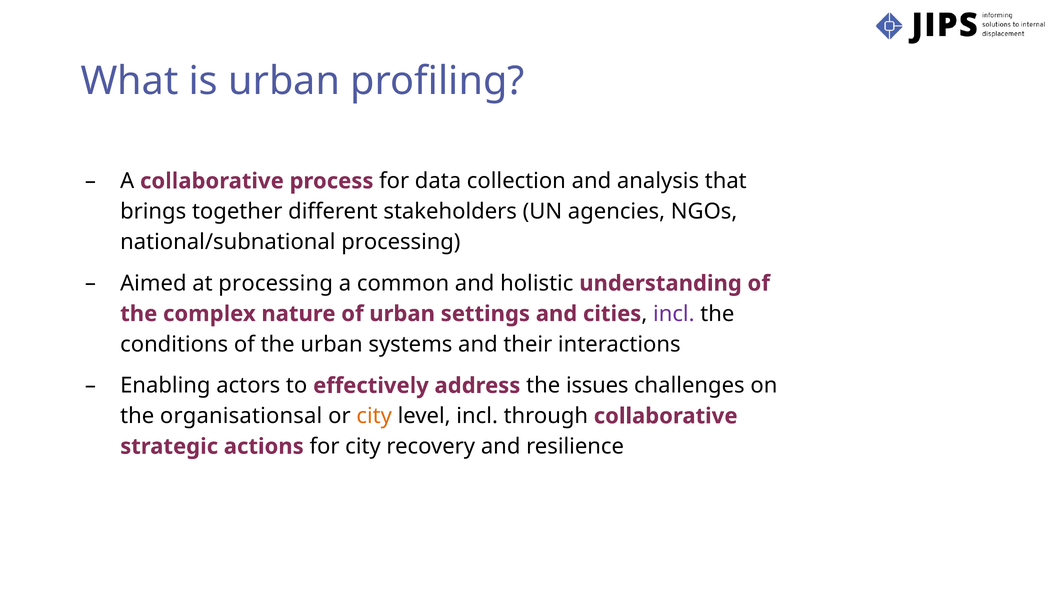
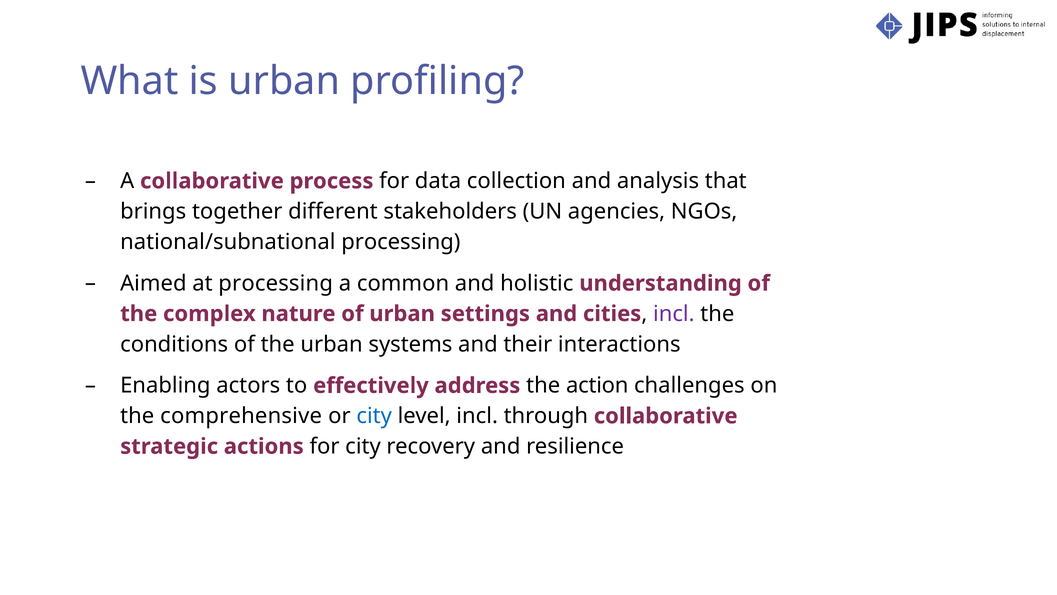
issues: issues -> action (597, 385)
organisationsal: organisationsal -> comprehensive (241, 416)
city colour: orange -> blue (374, 416)
